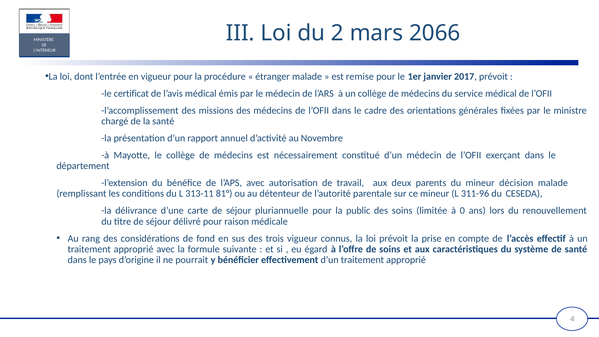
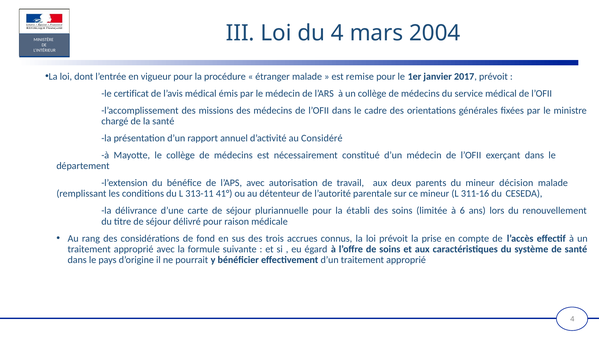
du 2: 2 -> 4 (337, 33)
2066: 2066 -> 2004 (435, 33)
Novembre: Novembre -> Considéré (322, 138)
81°: 81° -> 41° (224, 194)
311-96: 311-96 -> 311-16 (475, 194)
public: public -> établi (358, 211)
0: 0 -> 6 (462, 211)
trois vigueur: vigueur -> accrues (302, 238)
